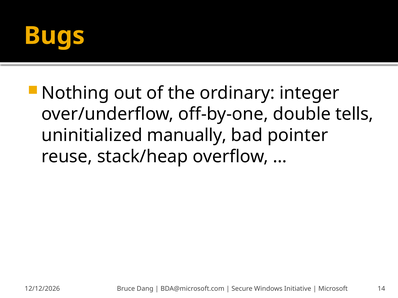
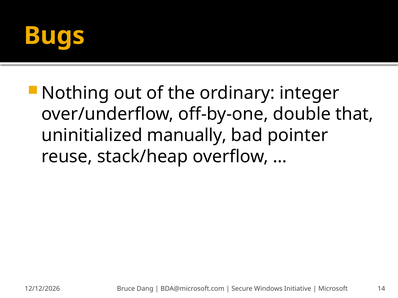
tells: tells -> that (354, 114)
